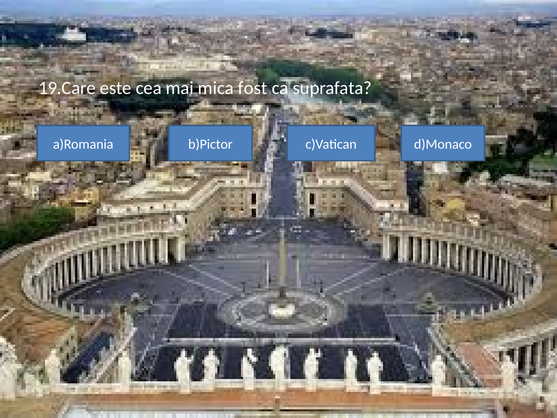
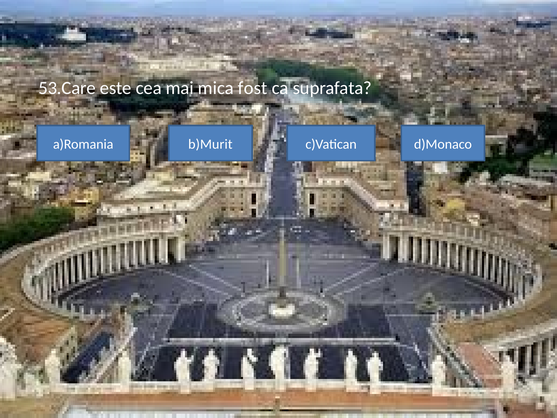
19.Care: 19.Care -> 53.Care (67, 88)
b)Pictor: b)Pictor -> b)Murit (210, 144)
